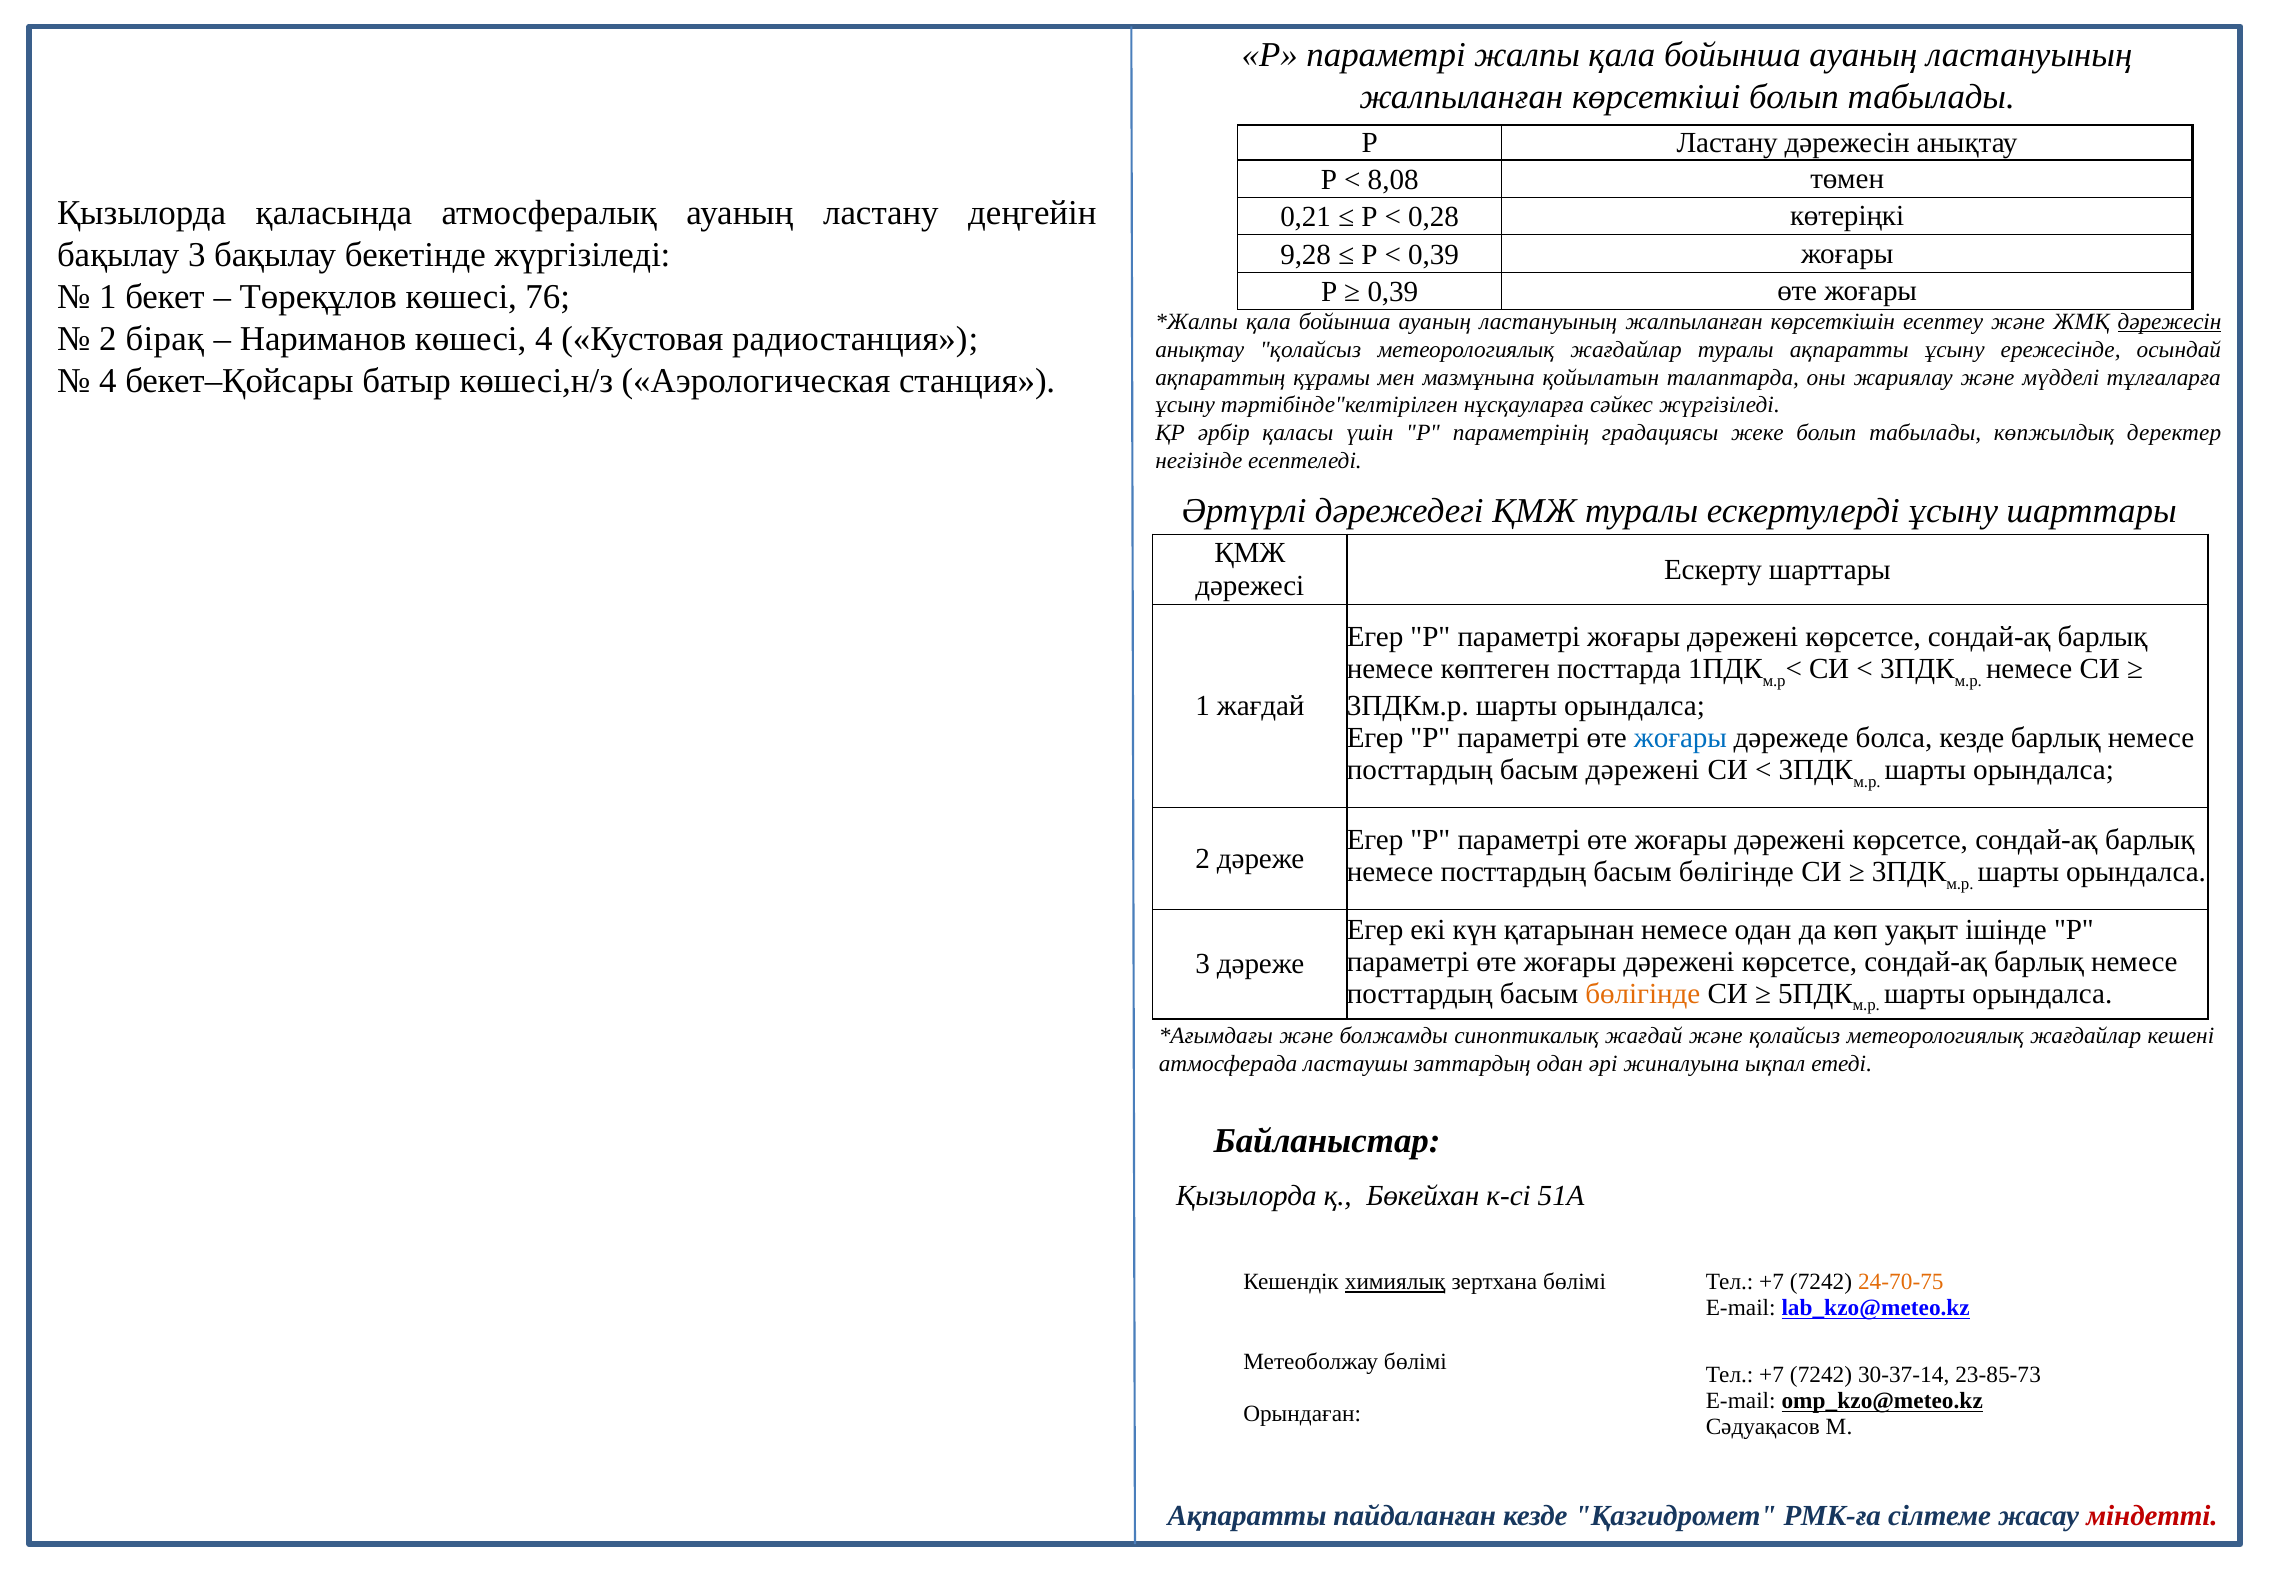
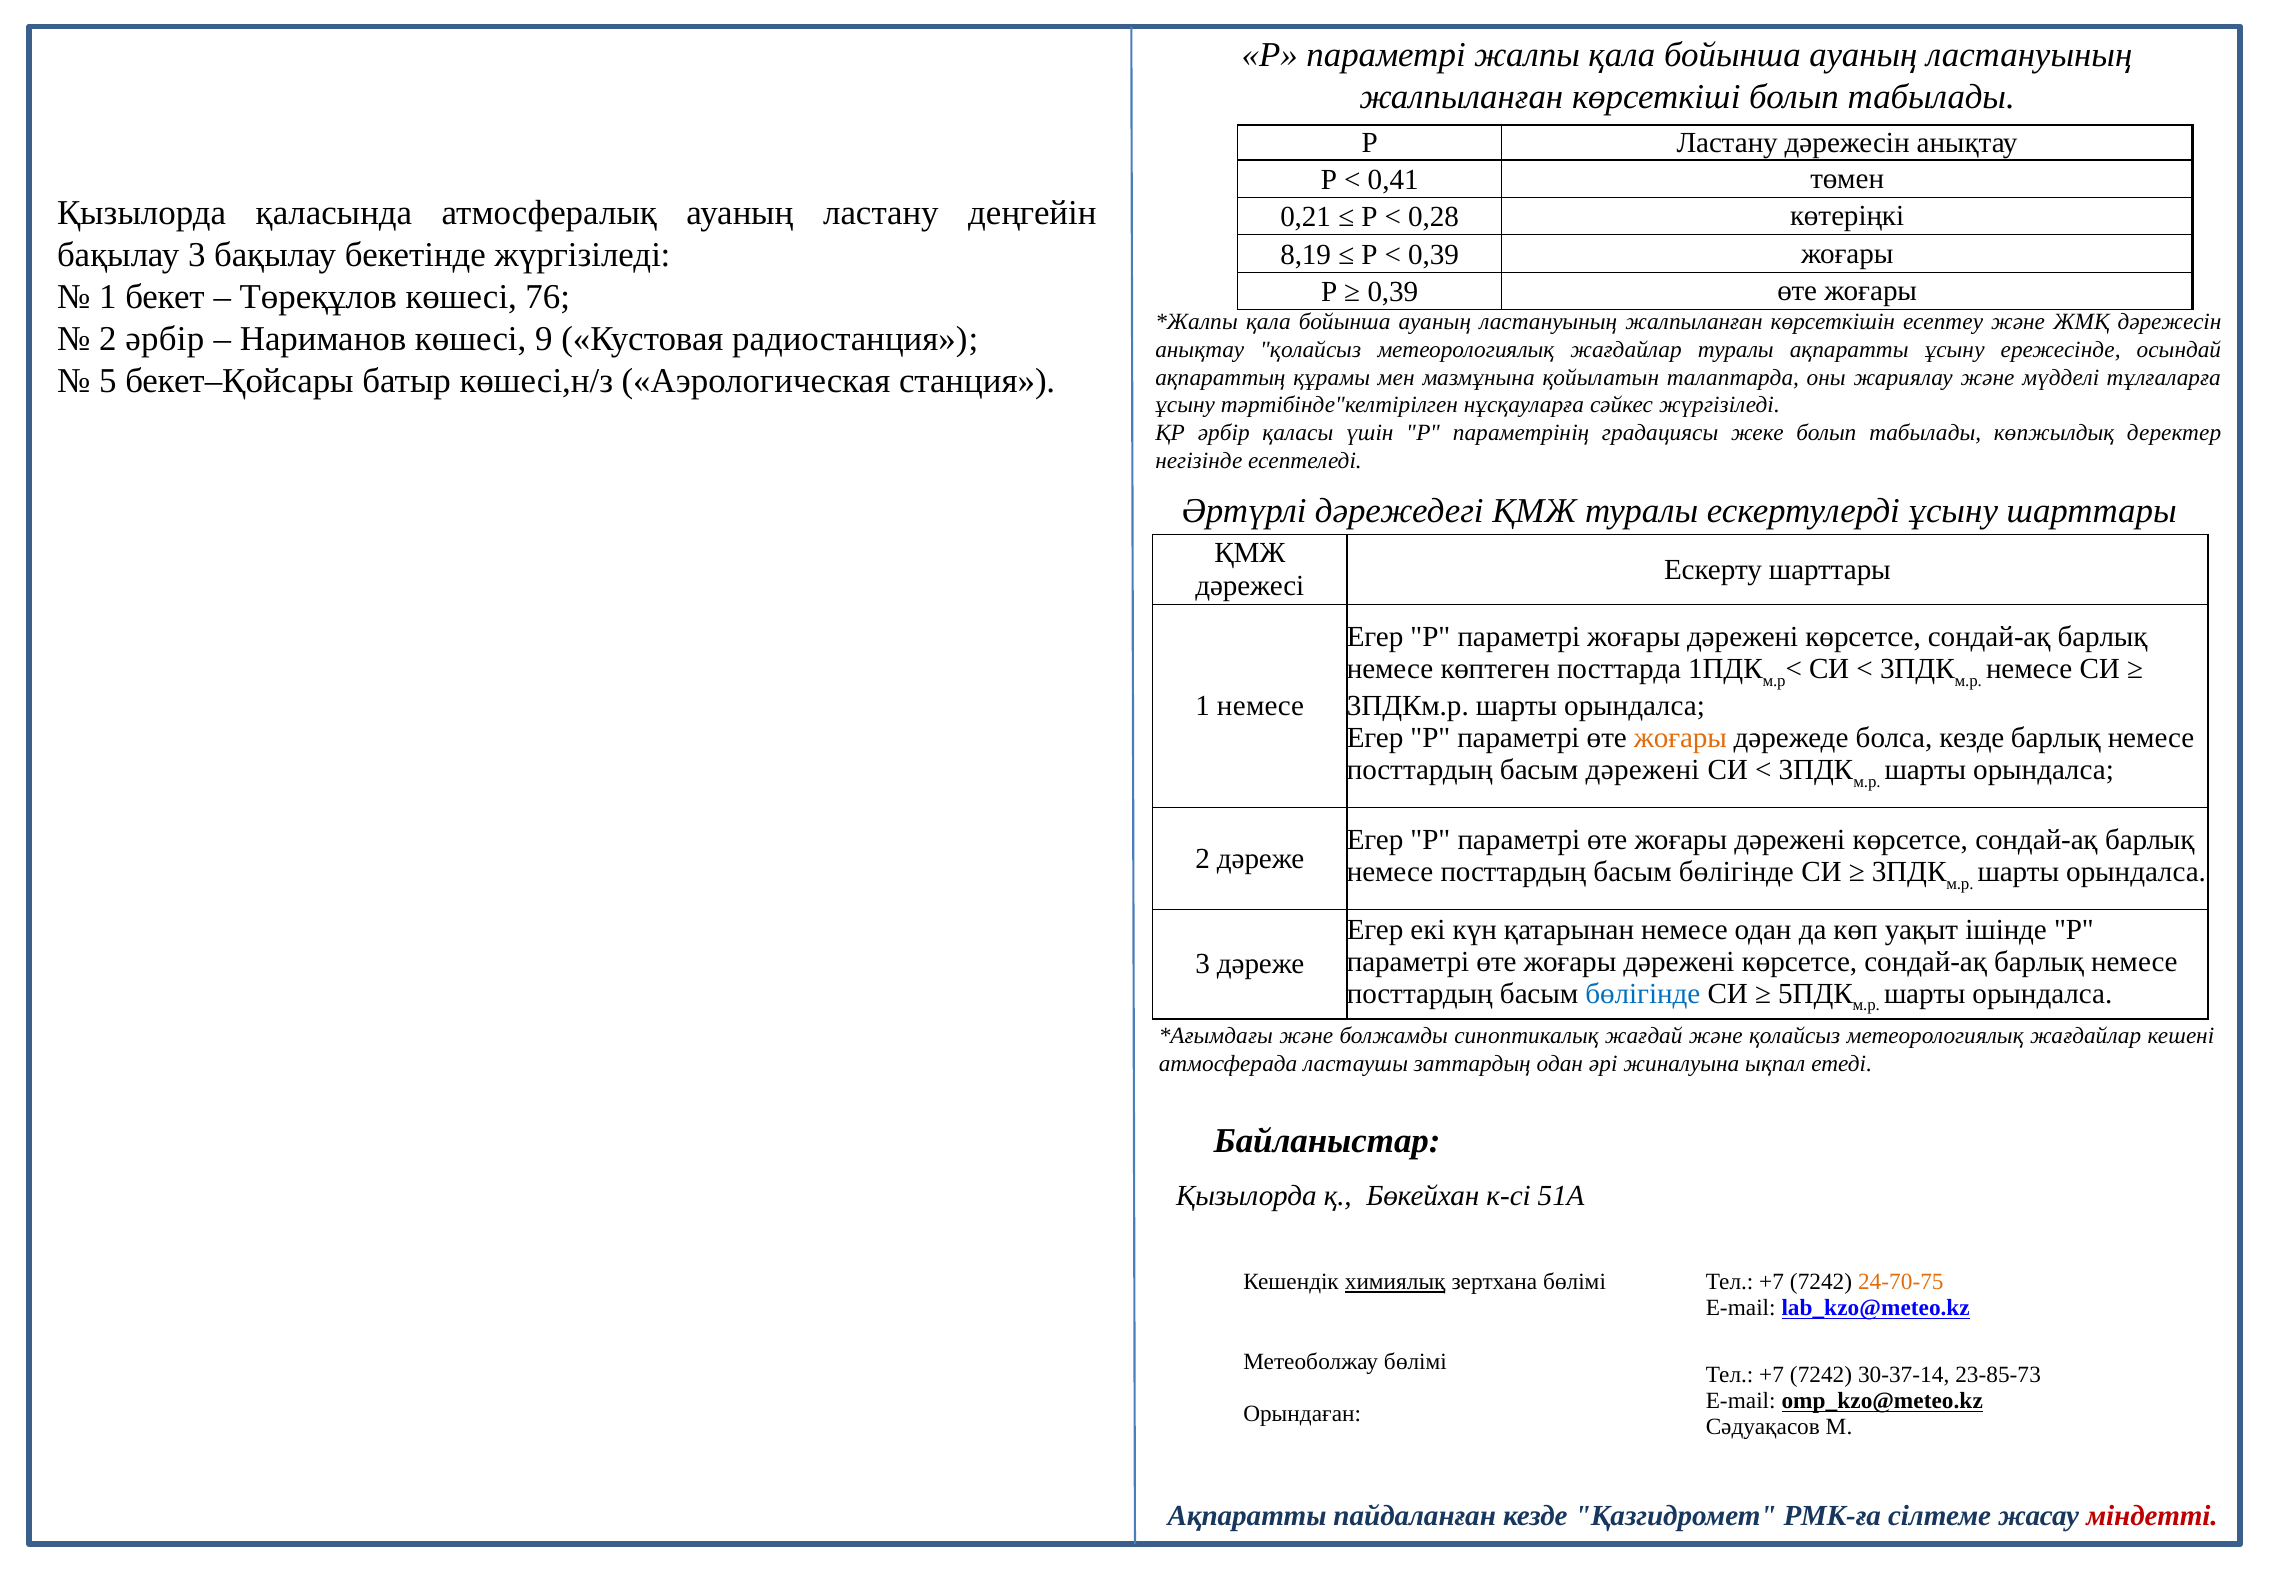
8,08: 8,08 -> 0,41 (1393, 180)
9,28: 9,28 -> 8,19 (1306, 255)
дәрежесін underline: present -> none (2170, 322)
2 бірақ: бірақ -> әрбір (165, 339)
көшесі 4: 4 -> 9 (544, 339)
4: 4 -> 5 (108, 381)
1 жағдай: жағдай -> немесе (1260, 706)
жоғары colour: blue -> orange (1680, 738)
бөлігінде colour: orange -> blue (1643, 994)
